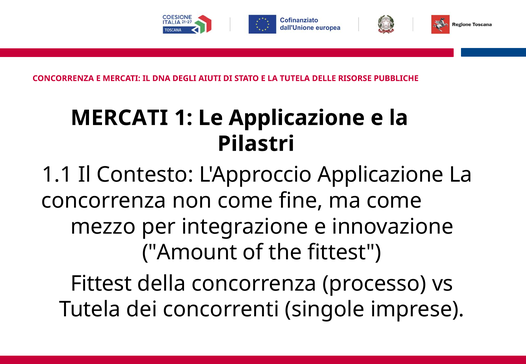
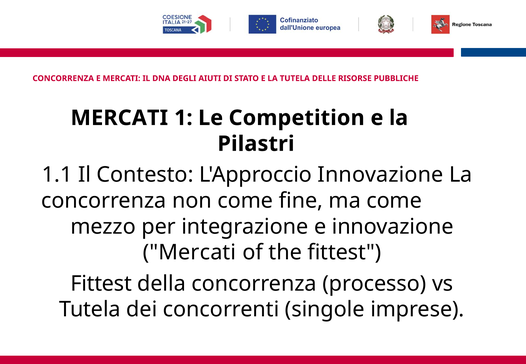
Le Applicazione: Applicazione -> Competition (297, 118)
L'Approccio Applicazione: Applicazione -> Innovazione (380, 175)
Amount: Amount -> Mercati (189, 253)
